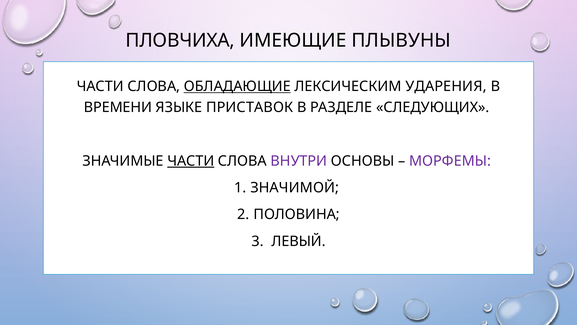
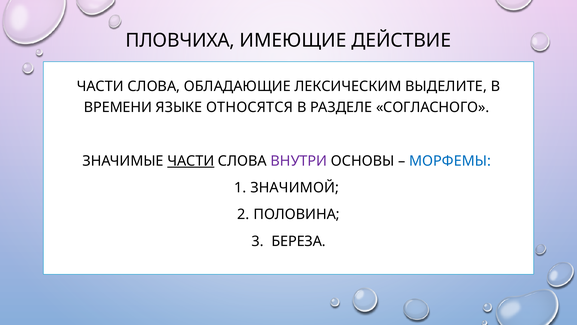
ПЛЫВУНЫ: ПЛЫВУНЫ -> ДЕЙСТВИЕ (401, 40)
ОБЛАДАЮЩИЕ underline: present -> none (237, 86)
УДАРЕНИЯ: УДАРЕНИЯ -> ВЫДЕЛИТЕ (446, 86)
ПРИСТАВОК: ПРИСТАВОК -> ОТНОСЯТСЯ (250, 107)
СЛЕДУЮЩИХ: СЛЕДУЮЩИХ -> СОГЛАСНОГО (433, 107)
МОРФЕМЫ colour: purple -> blue (450, 161)
ЛЕВЫЙ: ЛЕВЫЙ -> БЕРЕЗА (299, 241)
